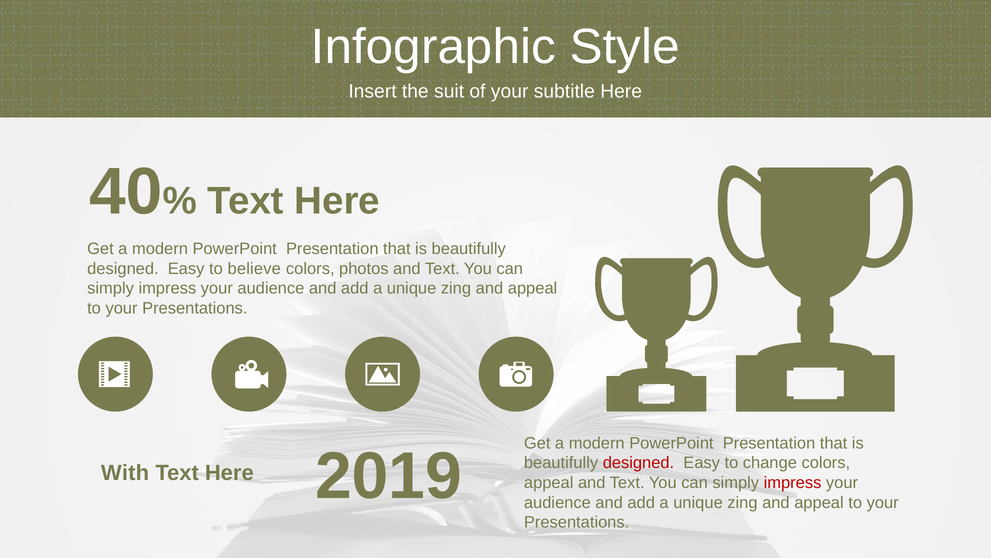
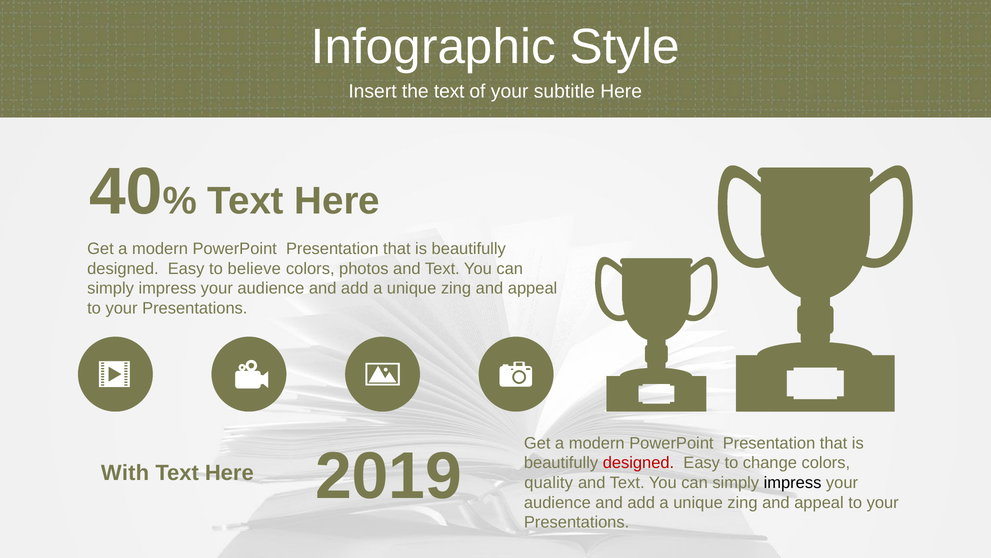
the suit: suit -> text (449, 91)
appeal: appeal -> quality (549, 482)
impress colour: red -> black (793, 482)
